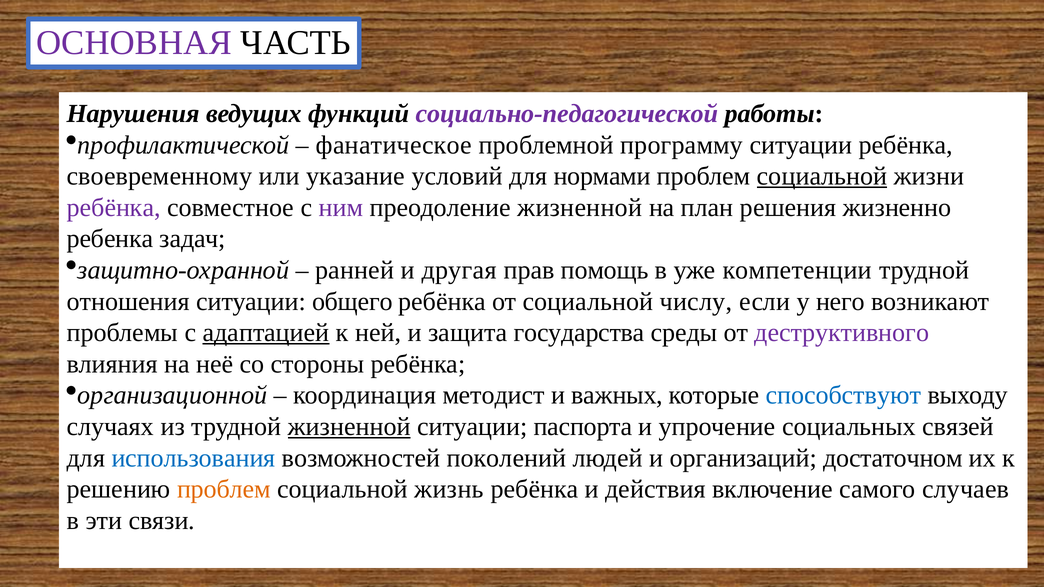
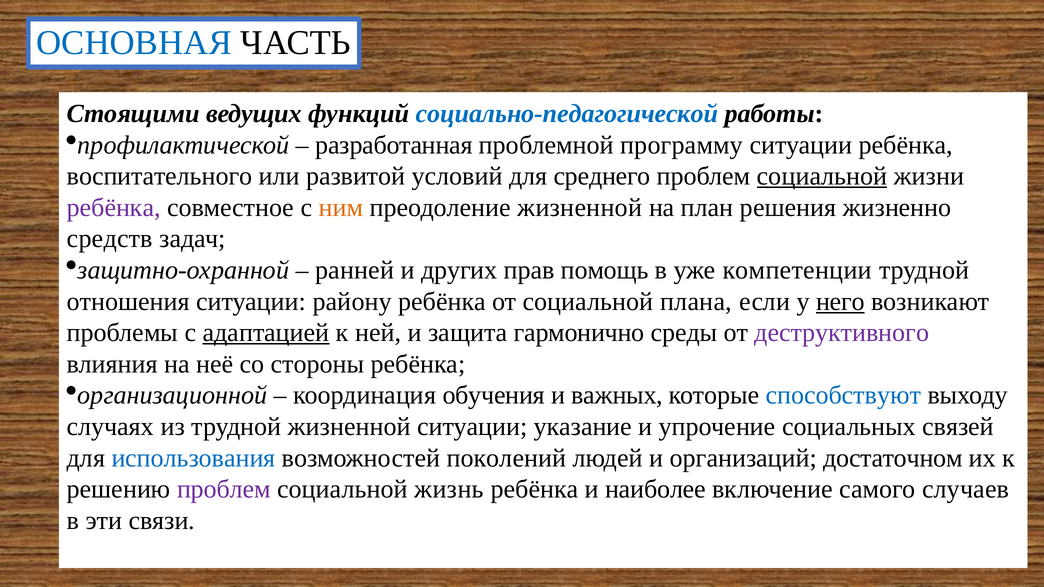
ОСНОВНАЯ colour: purple -> blue (134, 43)
Нарушения: Нарушения -> Стоящими (133, 114)
социально-педагогической colour: purple -> blue (567, 114)
фанатическое: фанатическое -> разработанная (394, 145)
своевременному: своевременному -> воспитательного (160, 176)
указание: указание -> развитой (356, 176)
нормами: нормами -> среднего (602, 176)
ним colour: purple -> orange (341, 208)
ребенка: ребенка -> средств (110, 239)
другая: другая -> других (459, 270)
общего: общего -> району (352, 302)
числу: числу -> плана (696, 302)
него underline: none -> present (840, 302)
государства: государства -> гармонично (579, 333)
методист: методист -> обучения (494, 396)
жизненной underline: present -> none (349, 427)
паспорта: паспорта -> указание (583, 427)
проблем colour: orange -> purple (224, 489)
действия: действия -> наиболее (655, 489)
